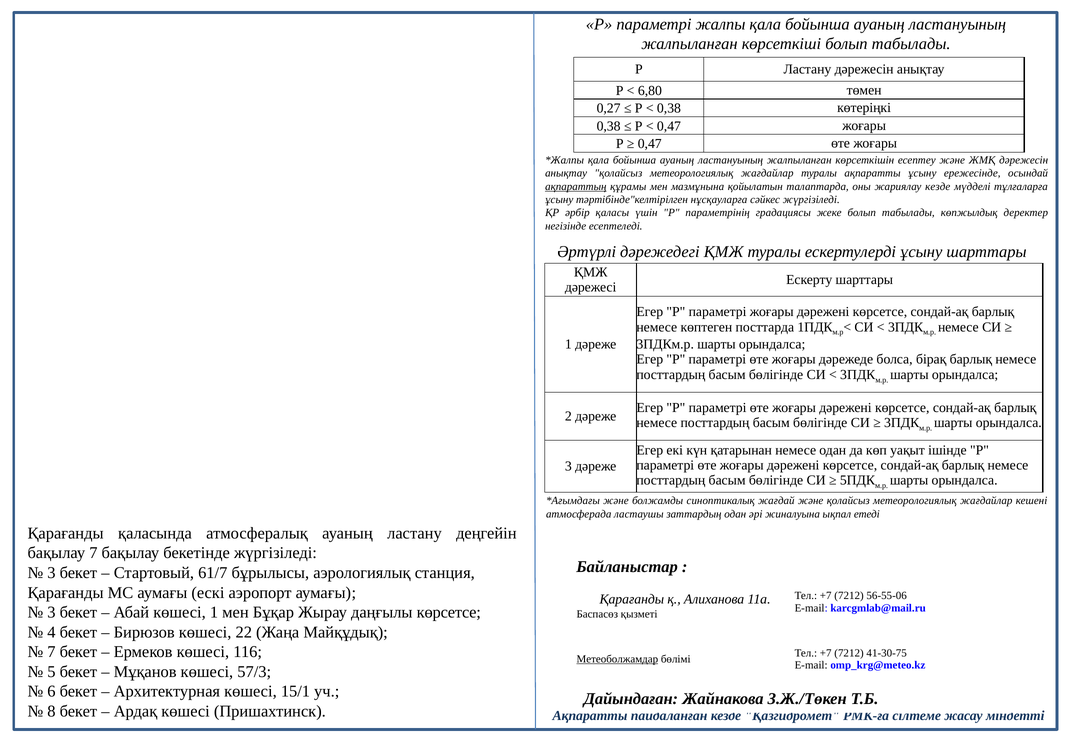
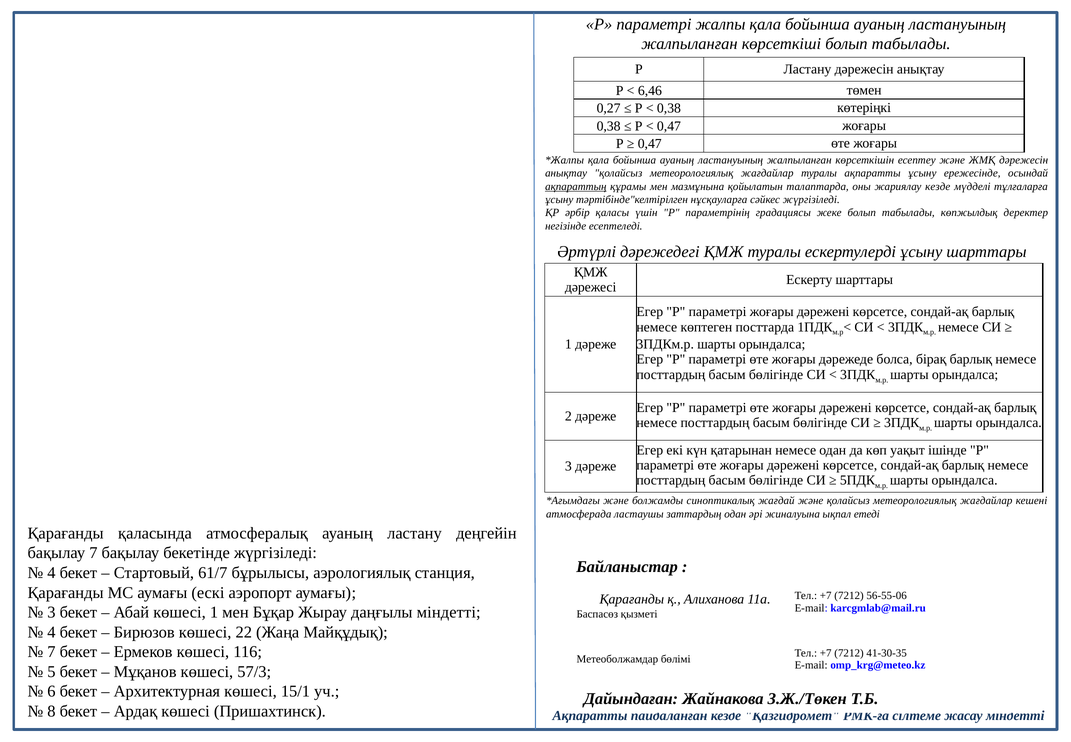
6,80: 6,80 -> 6,46 (650, 91)
3: 3 -> 4 (51, 572)
даңғылы көрсетсе: көрсетсе -> міндетті (449, 612)
41-30-75: 41-30-75 -> 41-30-35 (887, 652)
Метеоболжамдар underline: present -> none (617, 659)
